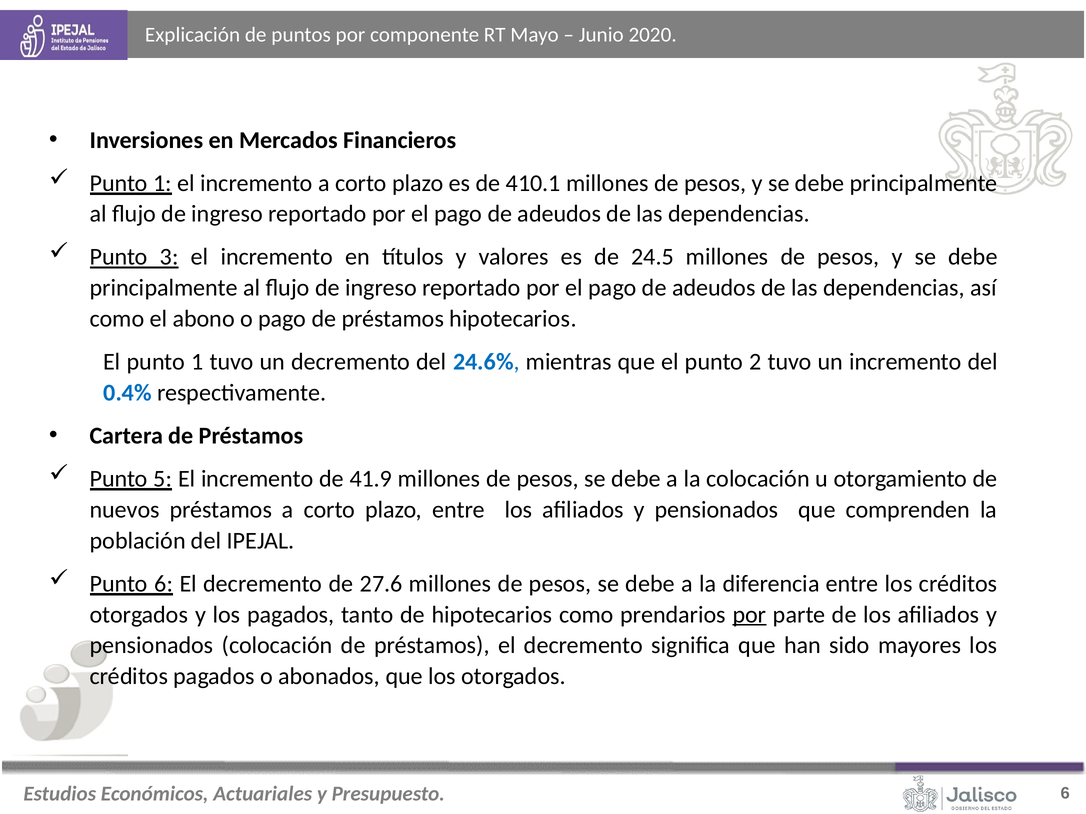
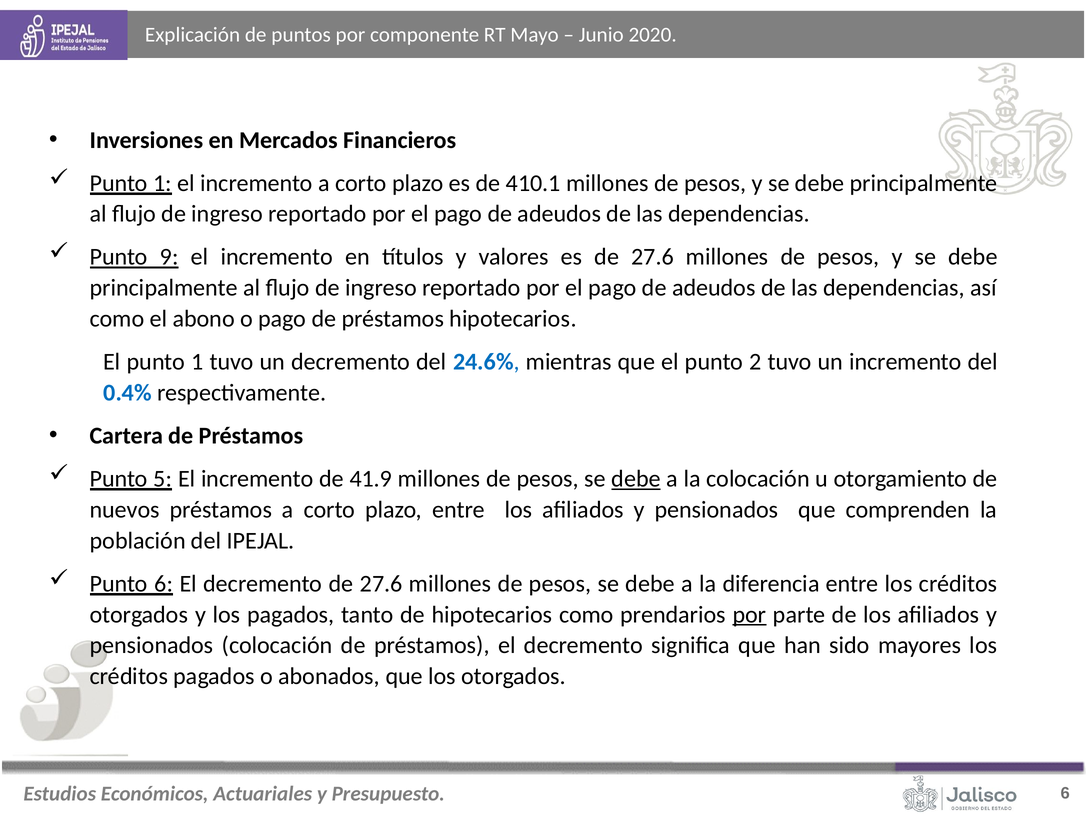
3: 3 -> 9 (169, 257)
es de 24.5: 24.5 -> 27.6 (652, 257)
debe underline: none -> present (636, 479)
